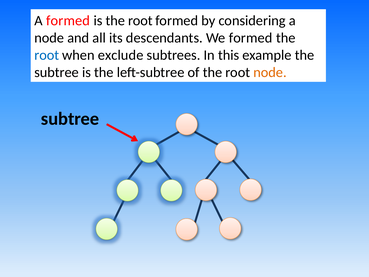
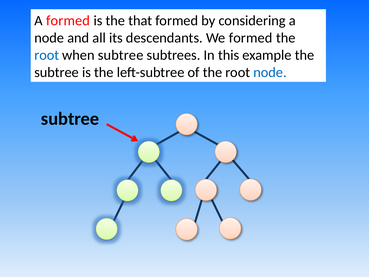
is the root: root -> that (140, 21)
when exclude: exclude -> subtree (121, 55)
node colour: orange -> blue (270, 72)
